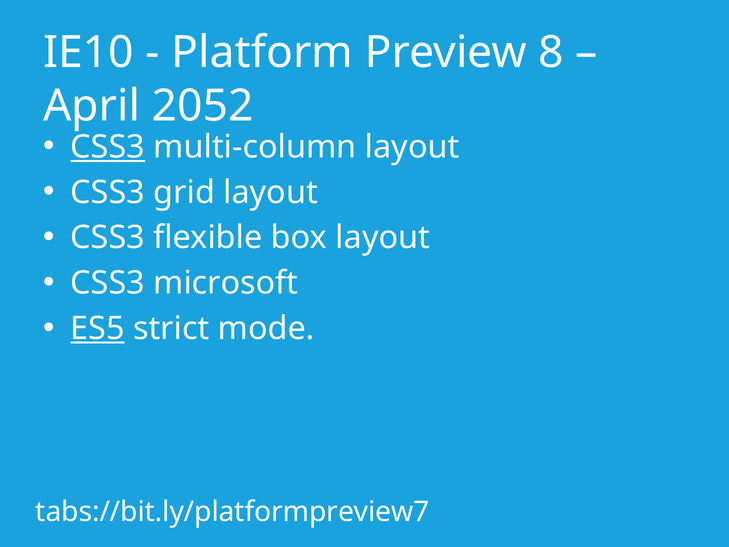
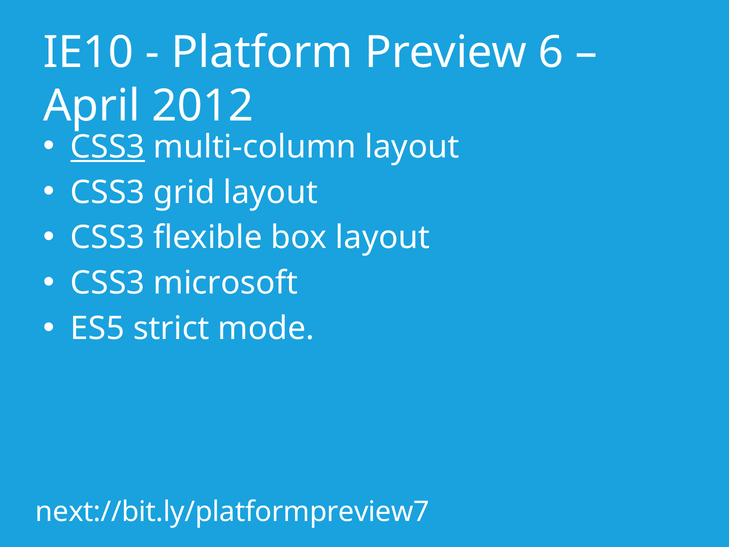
8: 8 -> 6 (551, 52)
2052: 2052 -> 2012 (203, 106)
ES5 underline: present -> none (98, 328)
tabs://bit.ly/platformpreview7: tabs://bit.ly/platformpreview7 -> next://bit.ly/platformpreview7 (233, 512)
